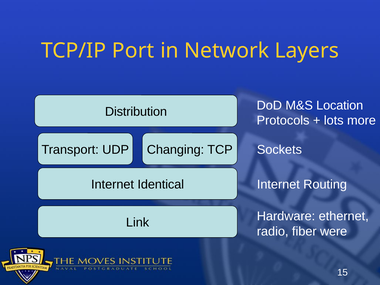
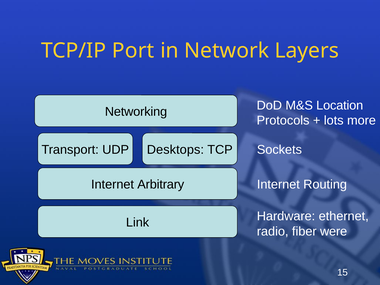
Distribution: Distribution -> Networking (136, 112)
Changing: Changing -> Desktops (175, 150)
Identical: Identical -> Arbitrary (161, 185)
